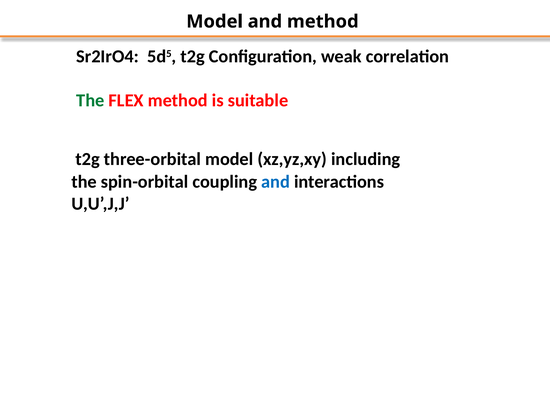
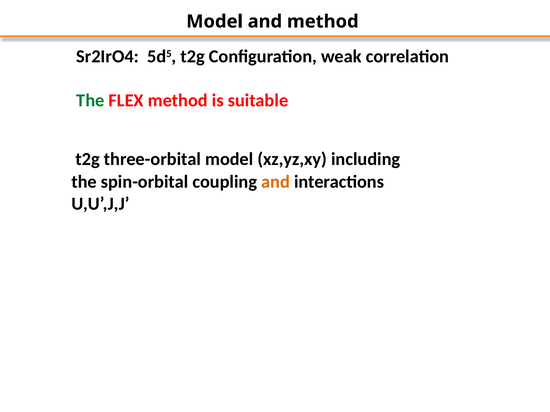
and colour: blue -> orange (276, 182)
